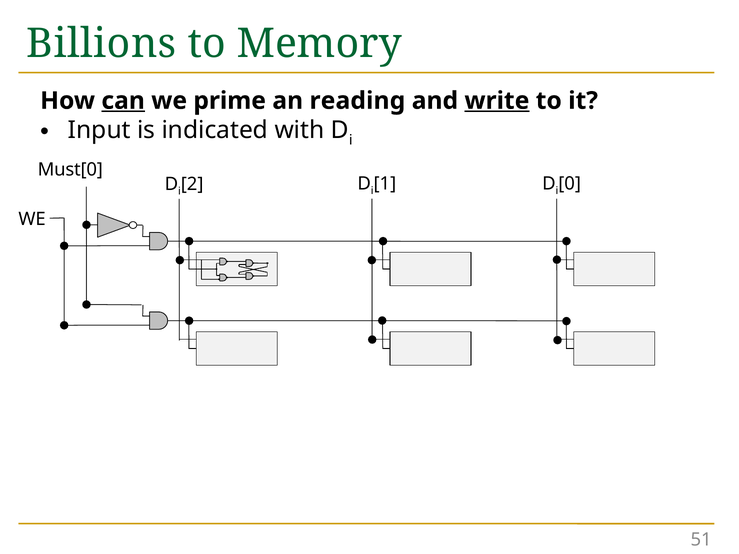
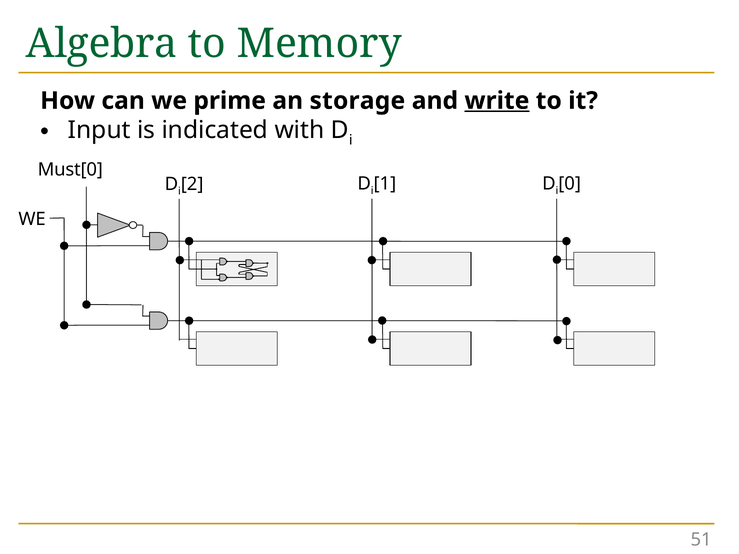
Billions: Billions -> Algebra (102, 44)
can underline: present -> none (123, 101)
reading: reading -> storage (357, 101)
